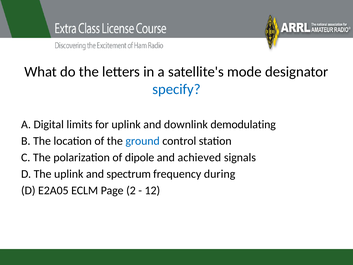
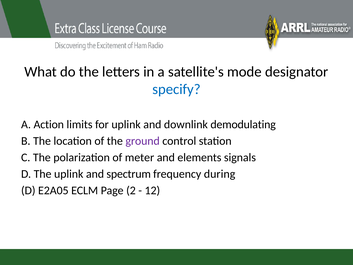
Digital: Digital -> Action (49, 124)
ground colour: blue -> purple (143, 141)
dipole: dipole -> meter (140, 157)
achieved: achieved -> elements (199, 157)
